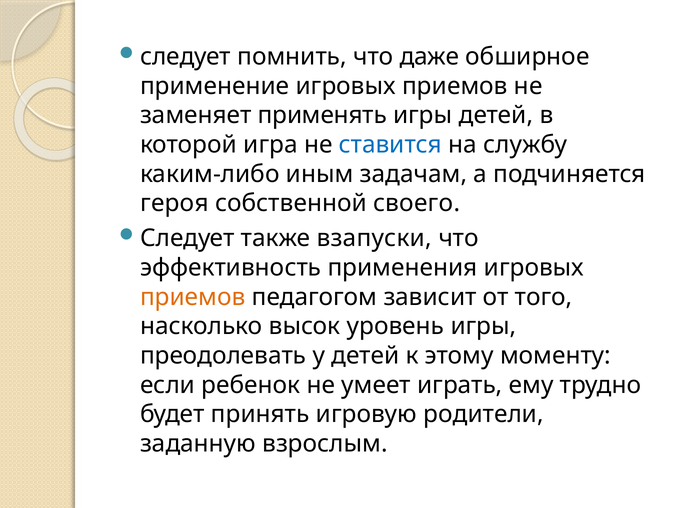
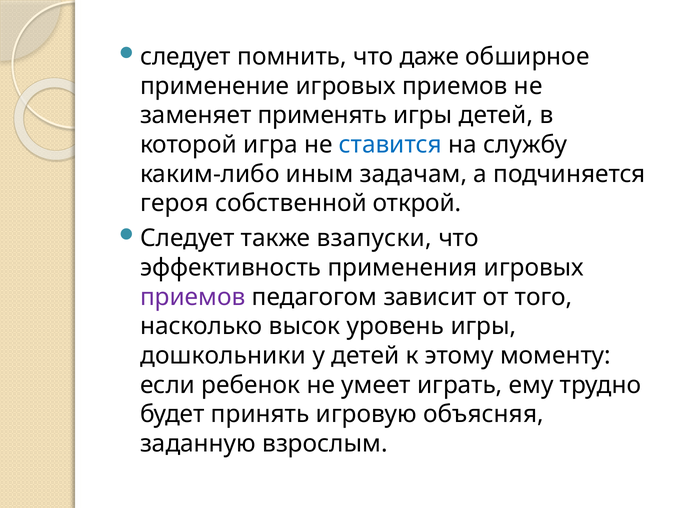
своего: своего -> открой (417, 203)
приемов colour: orange -> purple (193, 297)
преодолевать: преодолевать -> дошкольники (223, 356)
родители: родители -> объясняя (483, 414)
